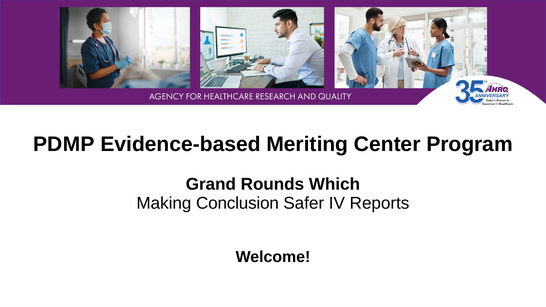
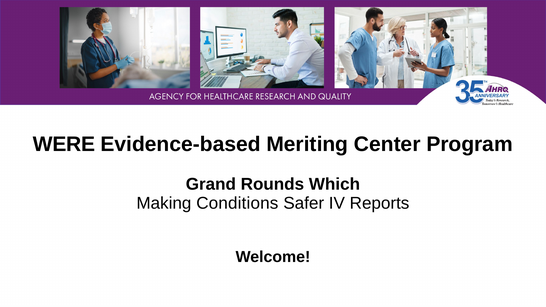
PDMP: PDMP -> WERE (64, 144)
Conclusion: Conclusion -> Conditions (237, 203)
